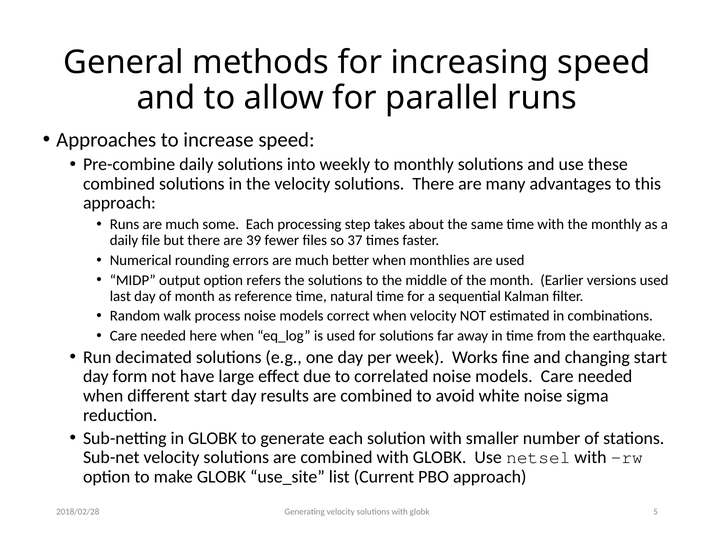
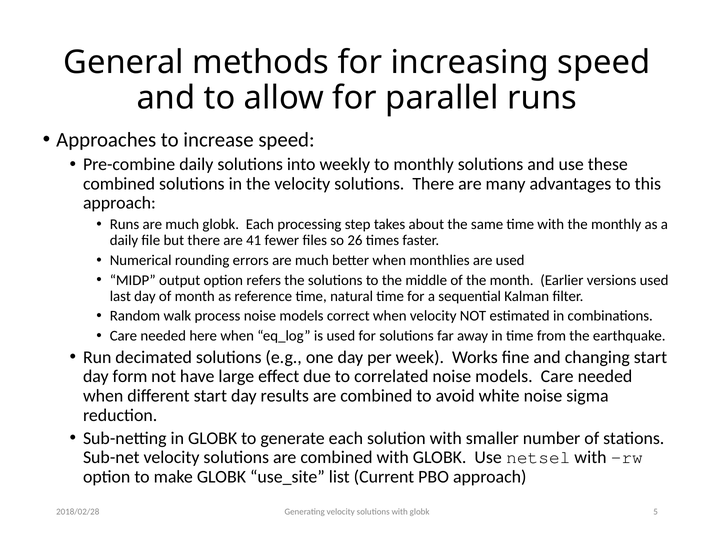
much some: some -> globk (221, 224)
39: 39 -> 41 (254, 240)
37: 37 -> 26 (355, 240)
